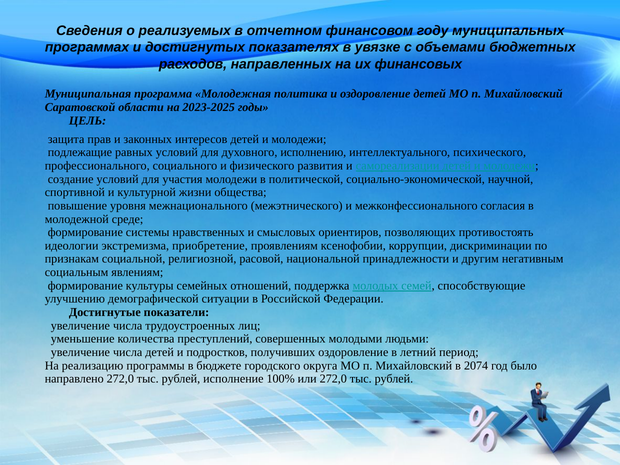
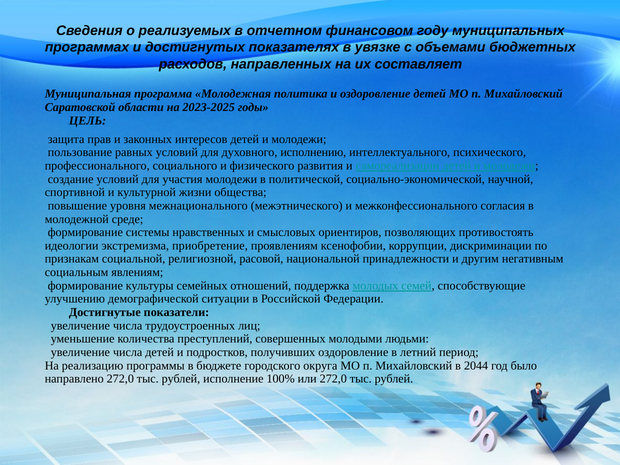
финансовых: финансовых -> составляет (418, 64)
подлежащие: подлежащие -> пользование (80, 152)
2074: 2074 -> 2044 (476, 366)
